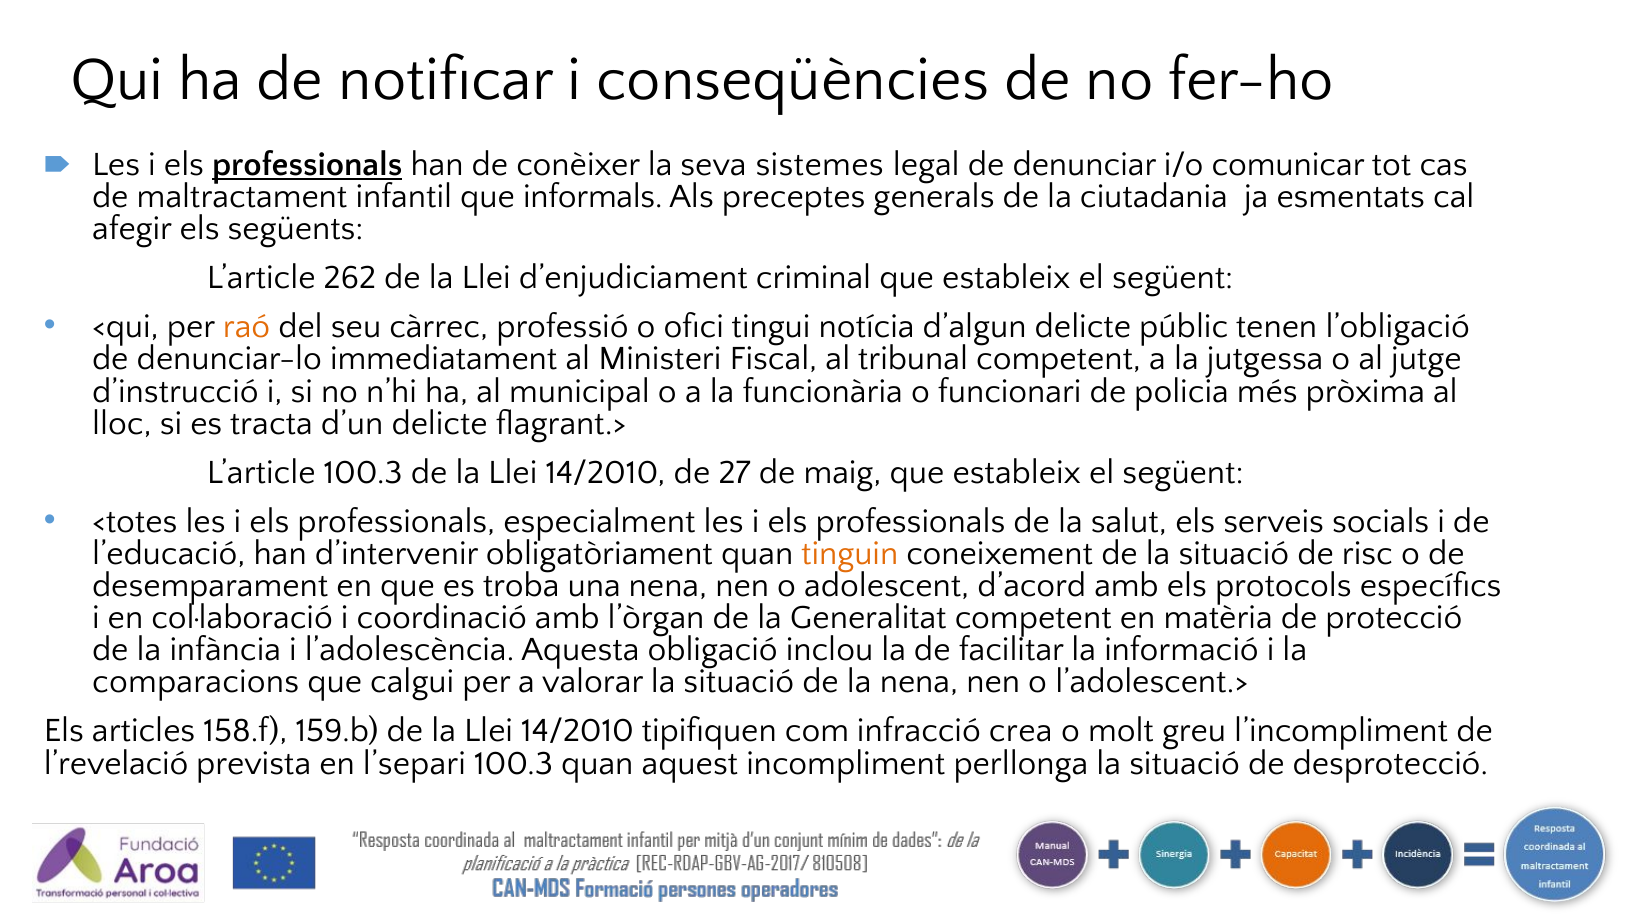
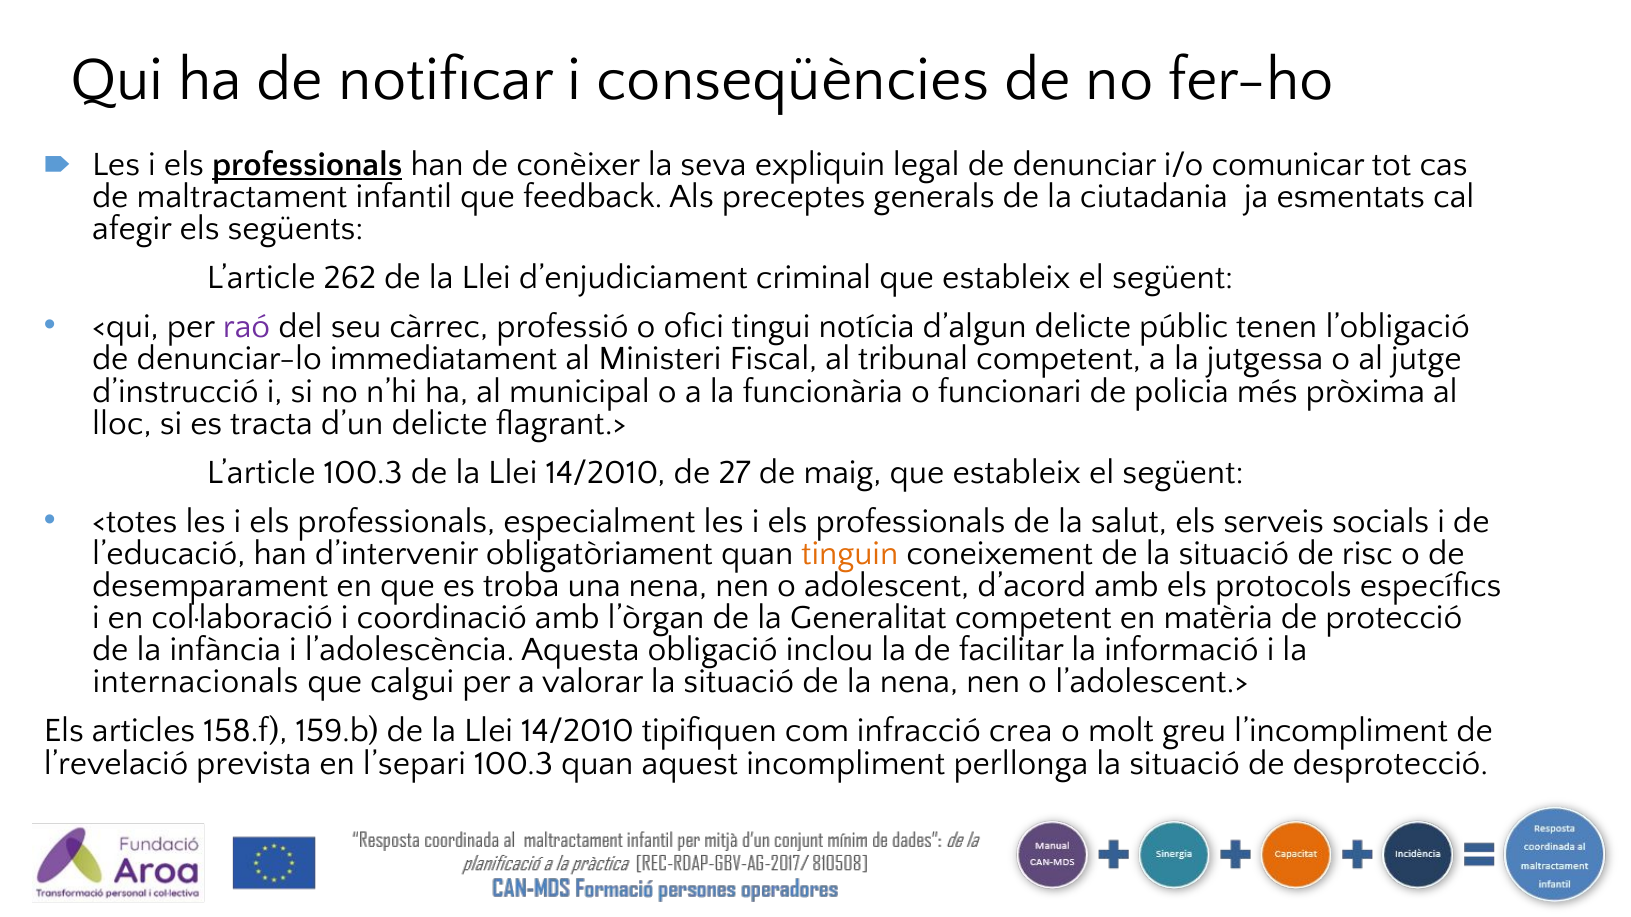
sistemes: sistemes -> expliquin (820, 165)
informals: informals -> feedback (593, 197)
raó colour: orange -> purple (247, 327)
comparacions: comparacions -> internacionals (196, 682)
